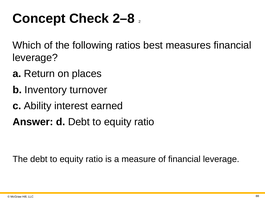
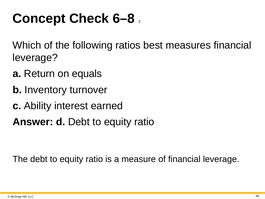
2–8: 2–8 -> 6–8 (124, 19)
places: places -> equals (87, 74)
